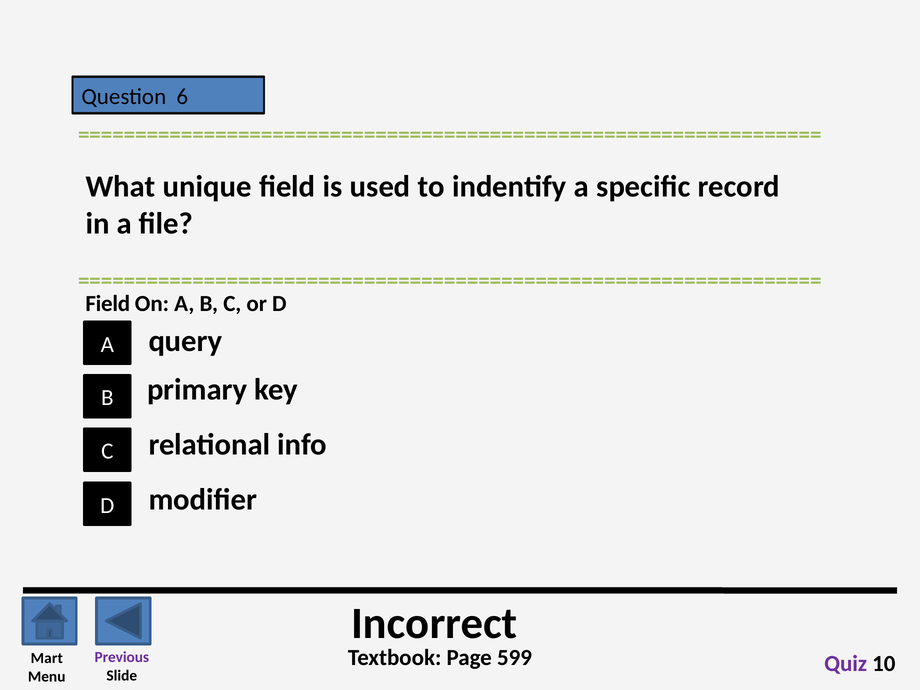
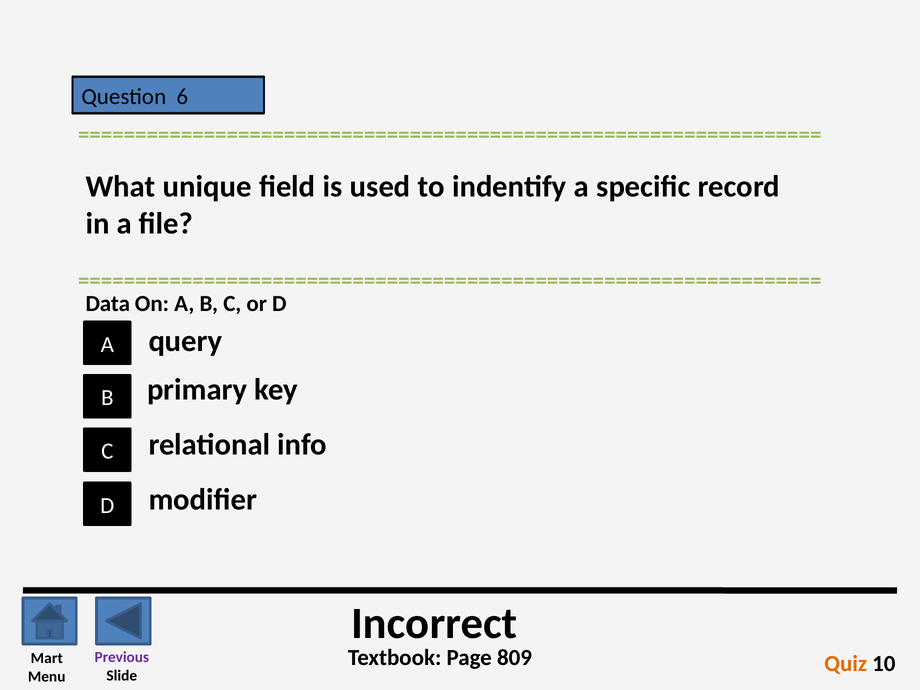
Field: Field -> Data (108, 304)
599: 599 -> 809 (514, 658)
Quiz colour: purple -> orange (846, 664)
